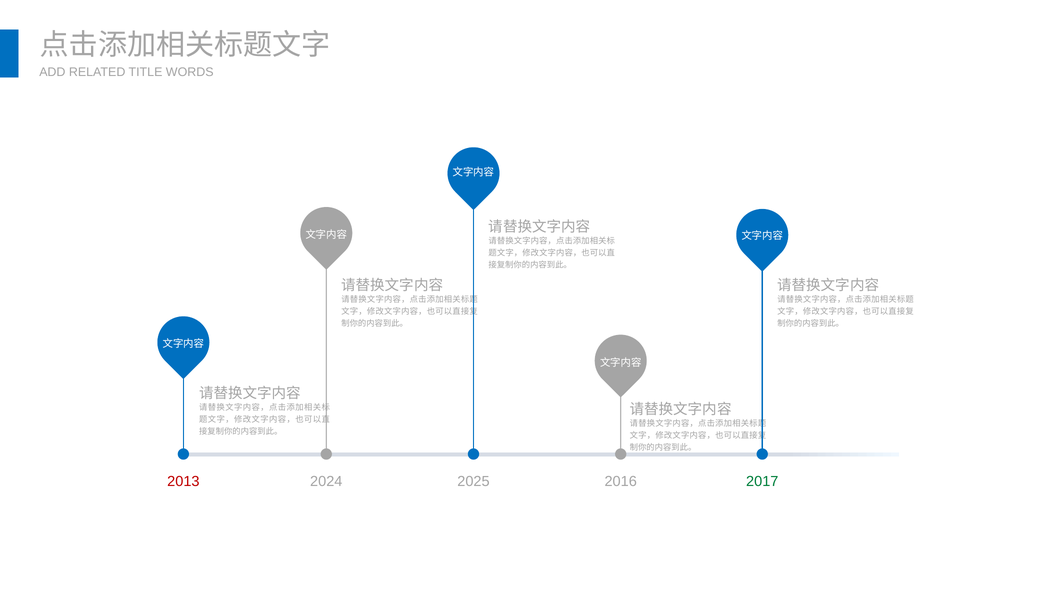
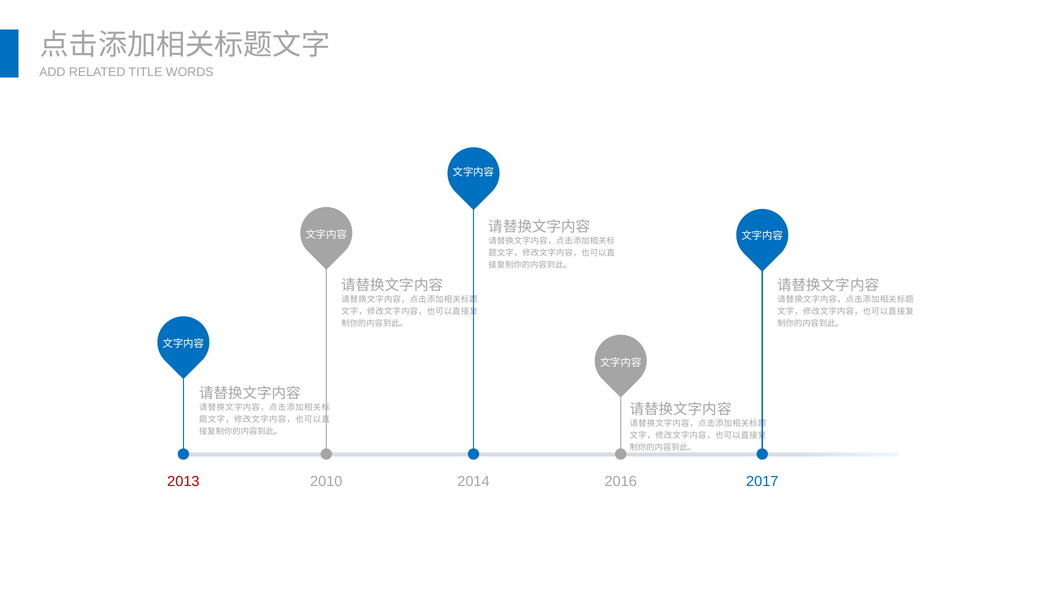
2024: 2024 -> 2010 (326, 482)
2025: 2025 -> 2014 (473, 482)
2017 colour: green -> blue (762, 482)
